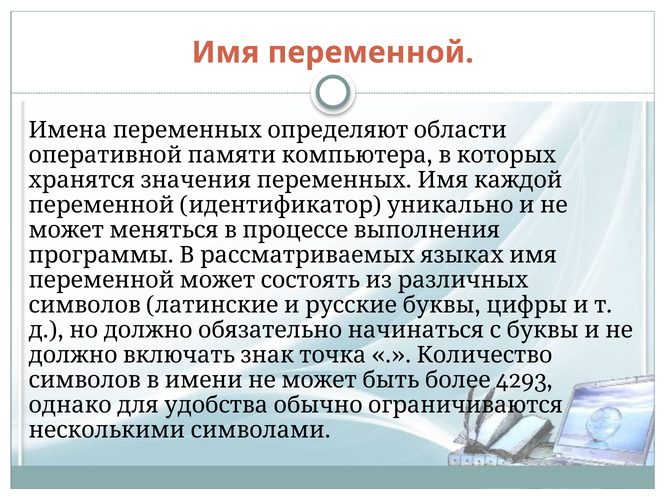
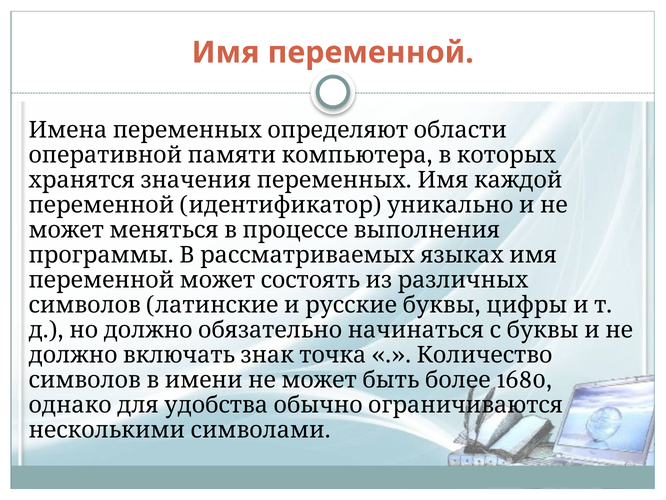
4293: 4293 -> 1680 (524, 380)
